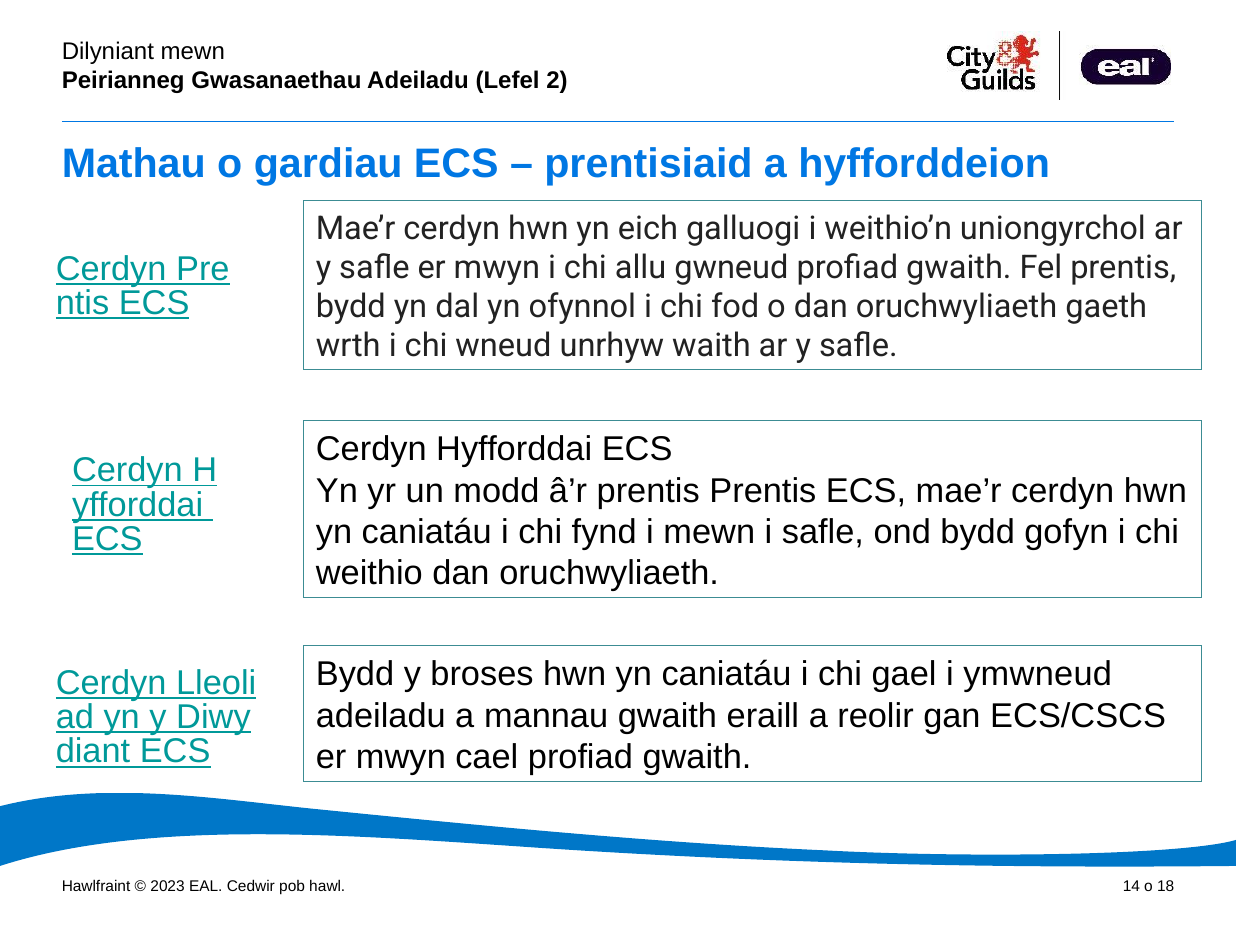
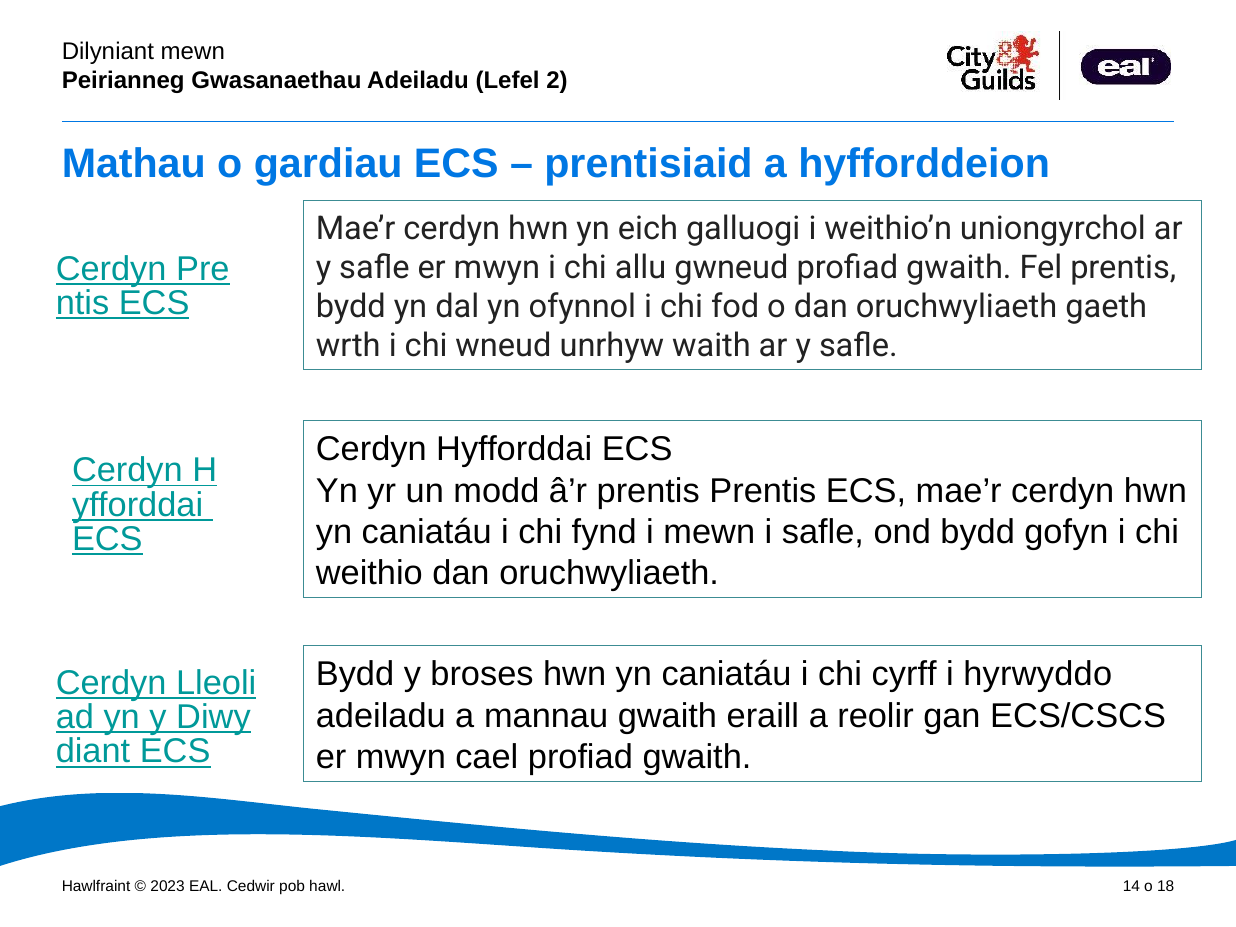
gael: gael -> cyrff (904, 675)
ymwneud: ymwneud -> hyrwyddo (1038, 675)
